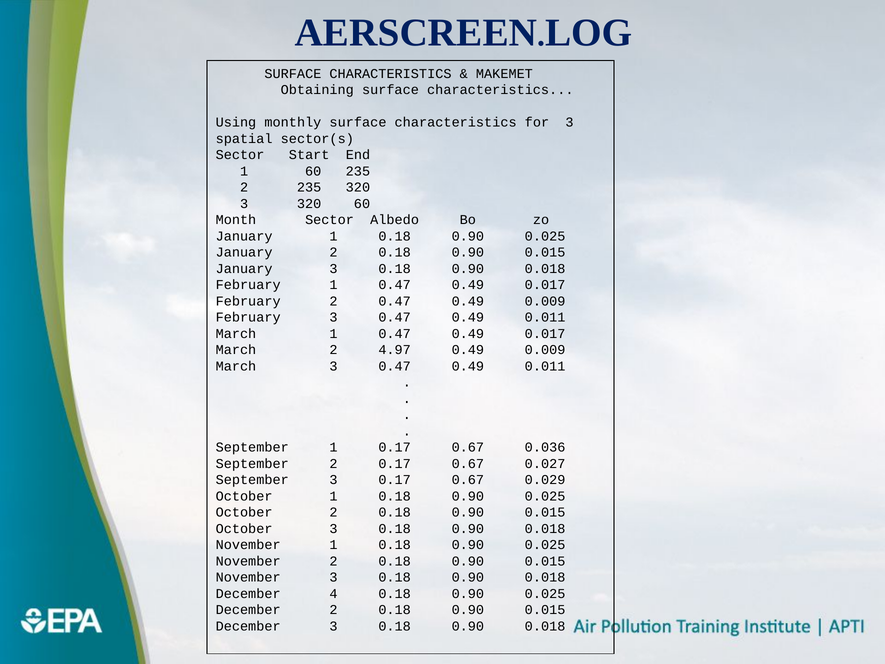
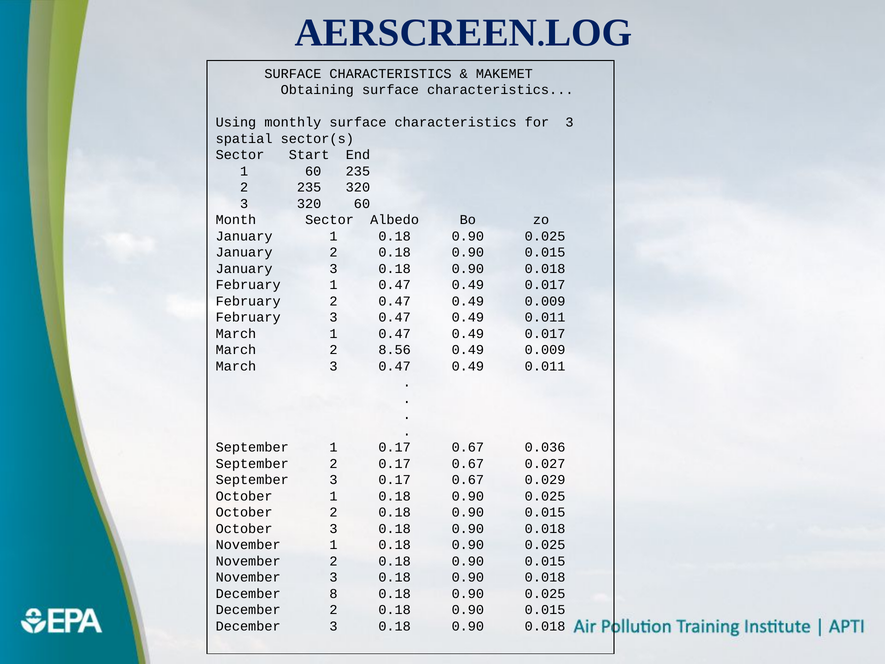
4.97: 4.97 -> 8.56 (395, 350)
4: 4 -> 8 (334, 593)
